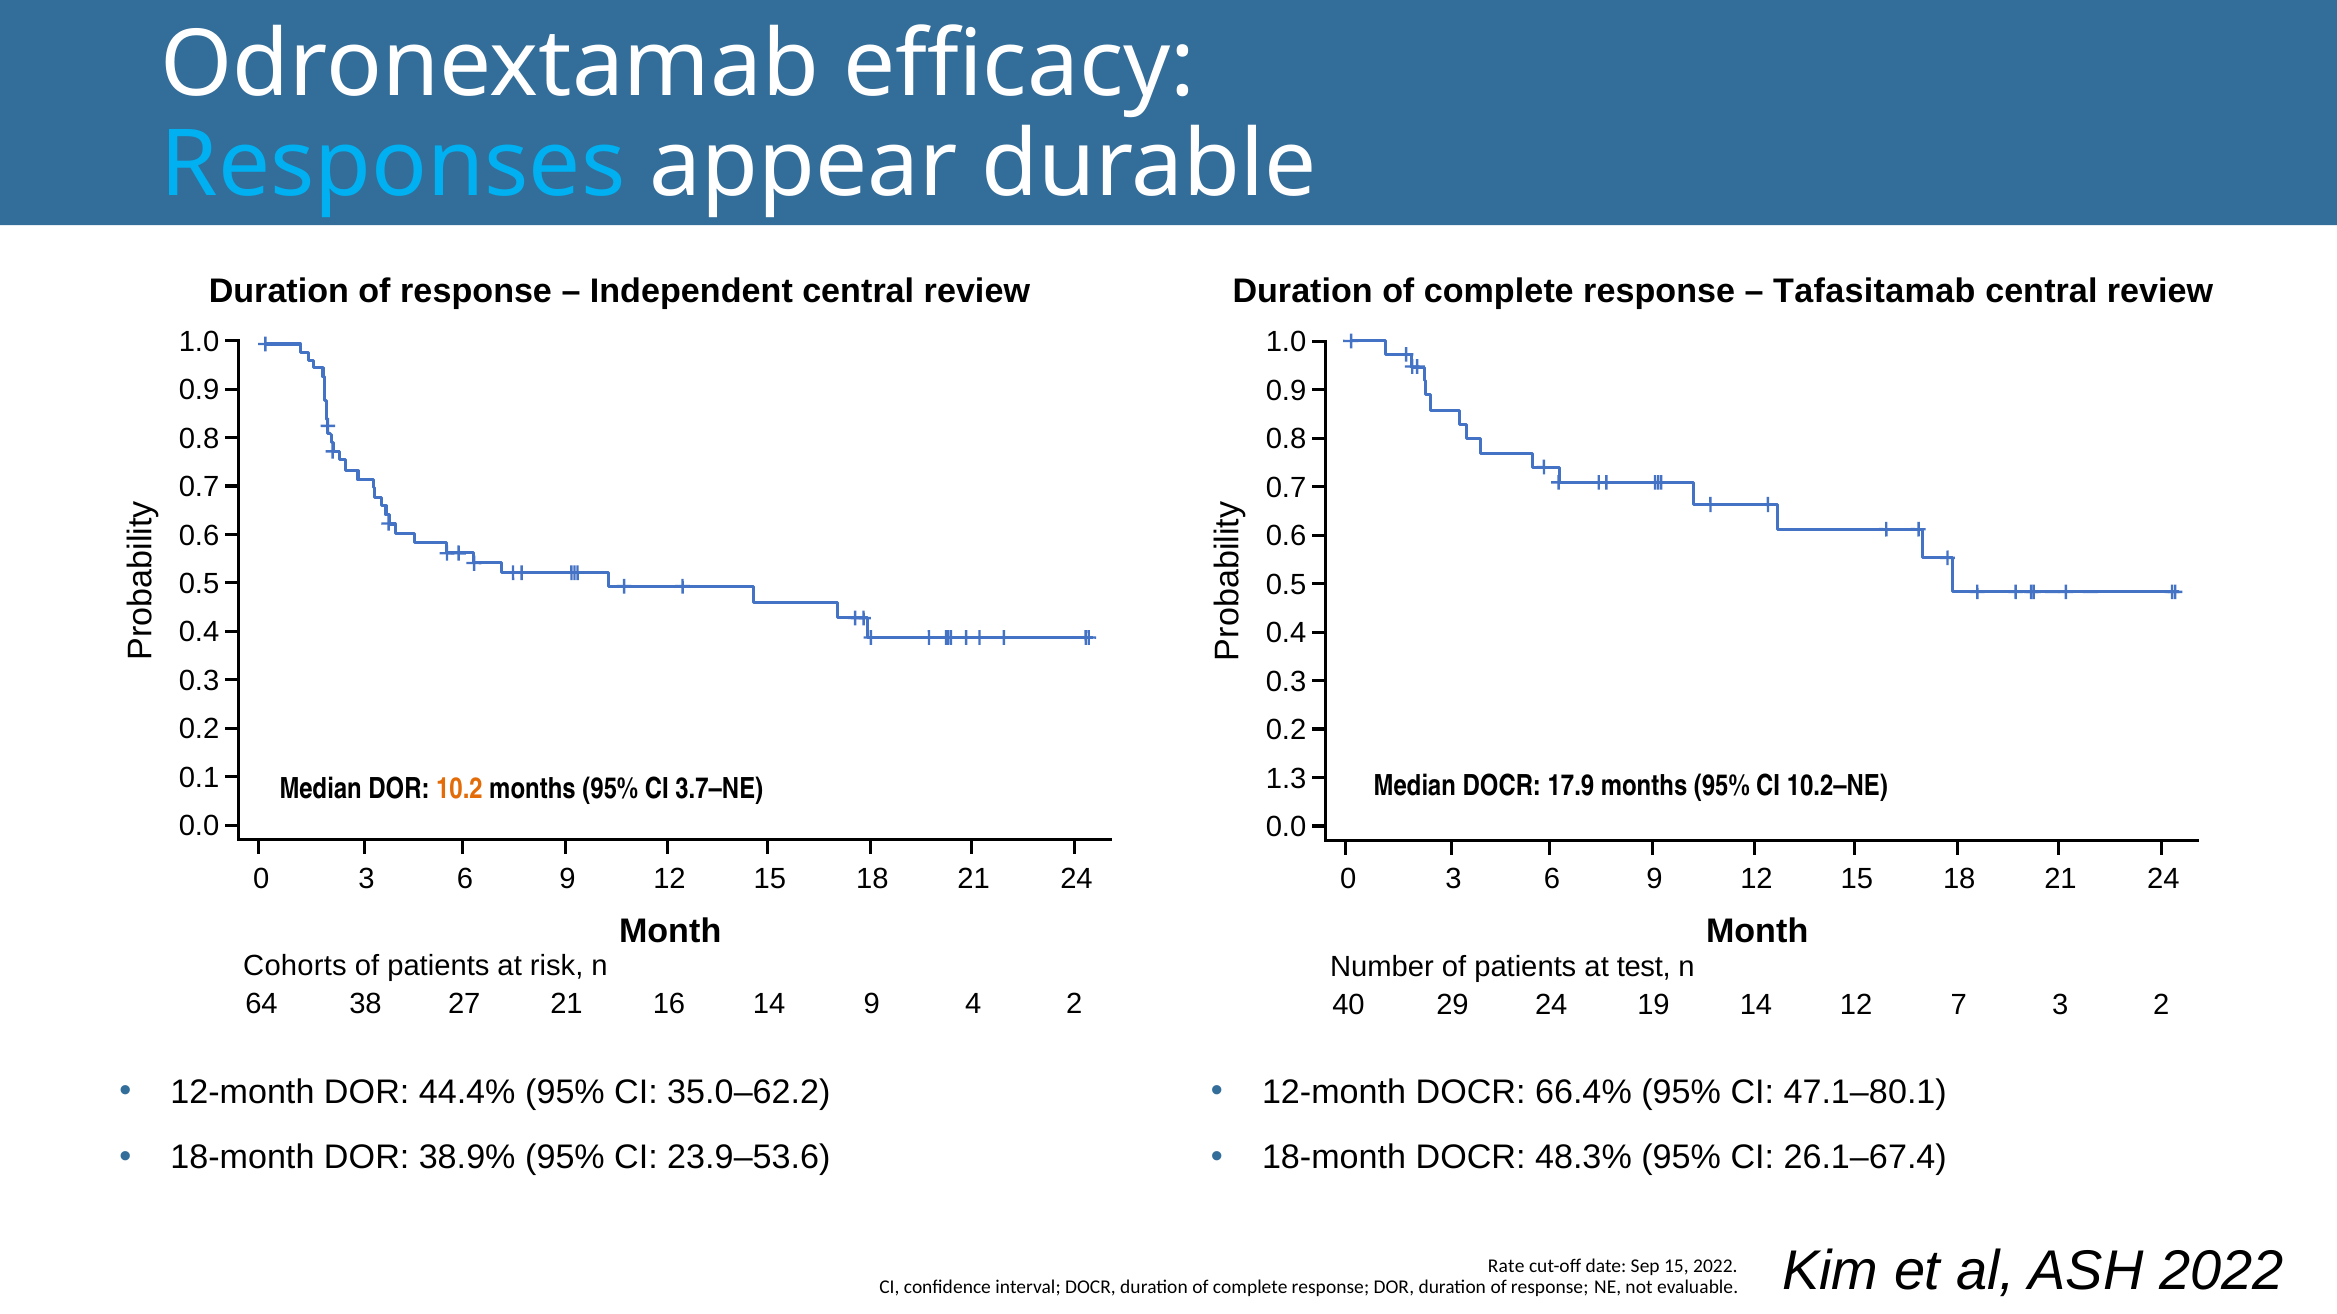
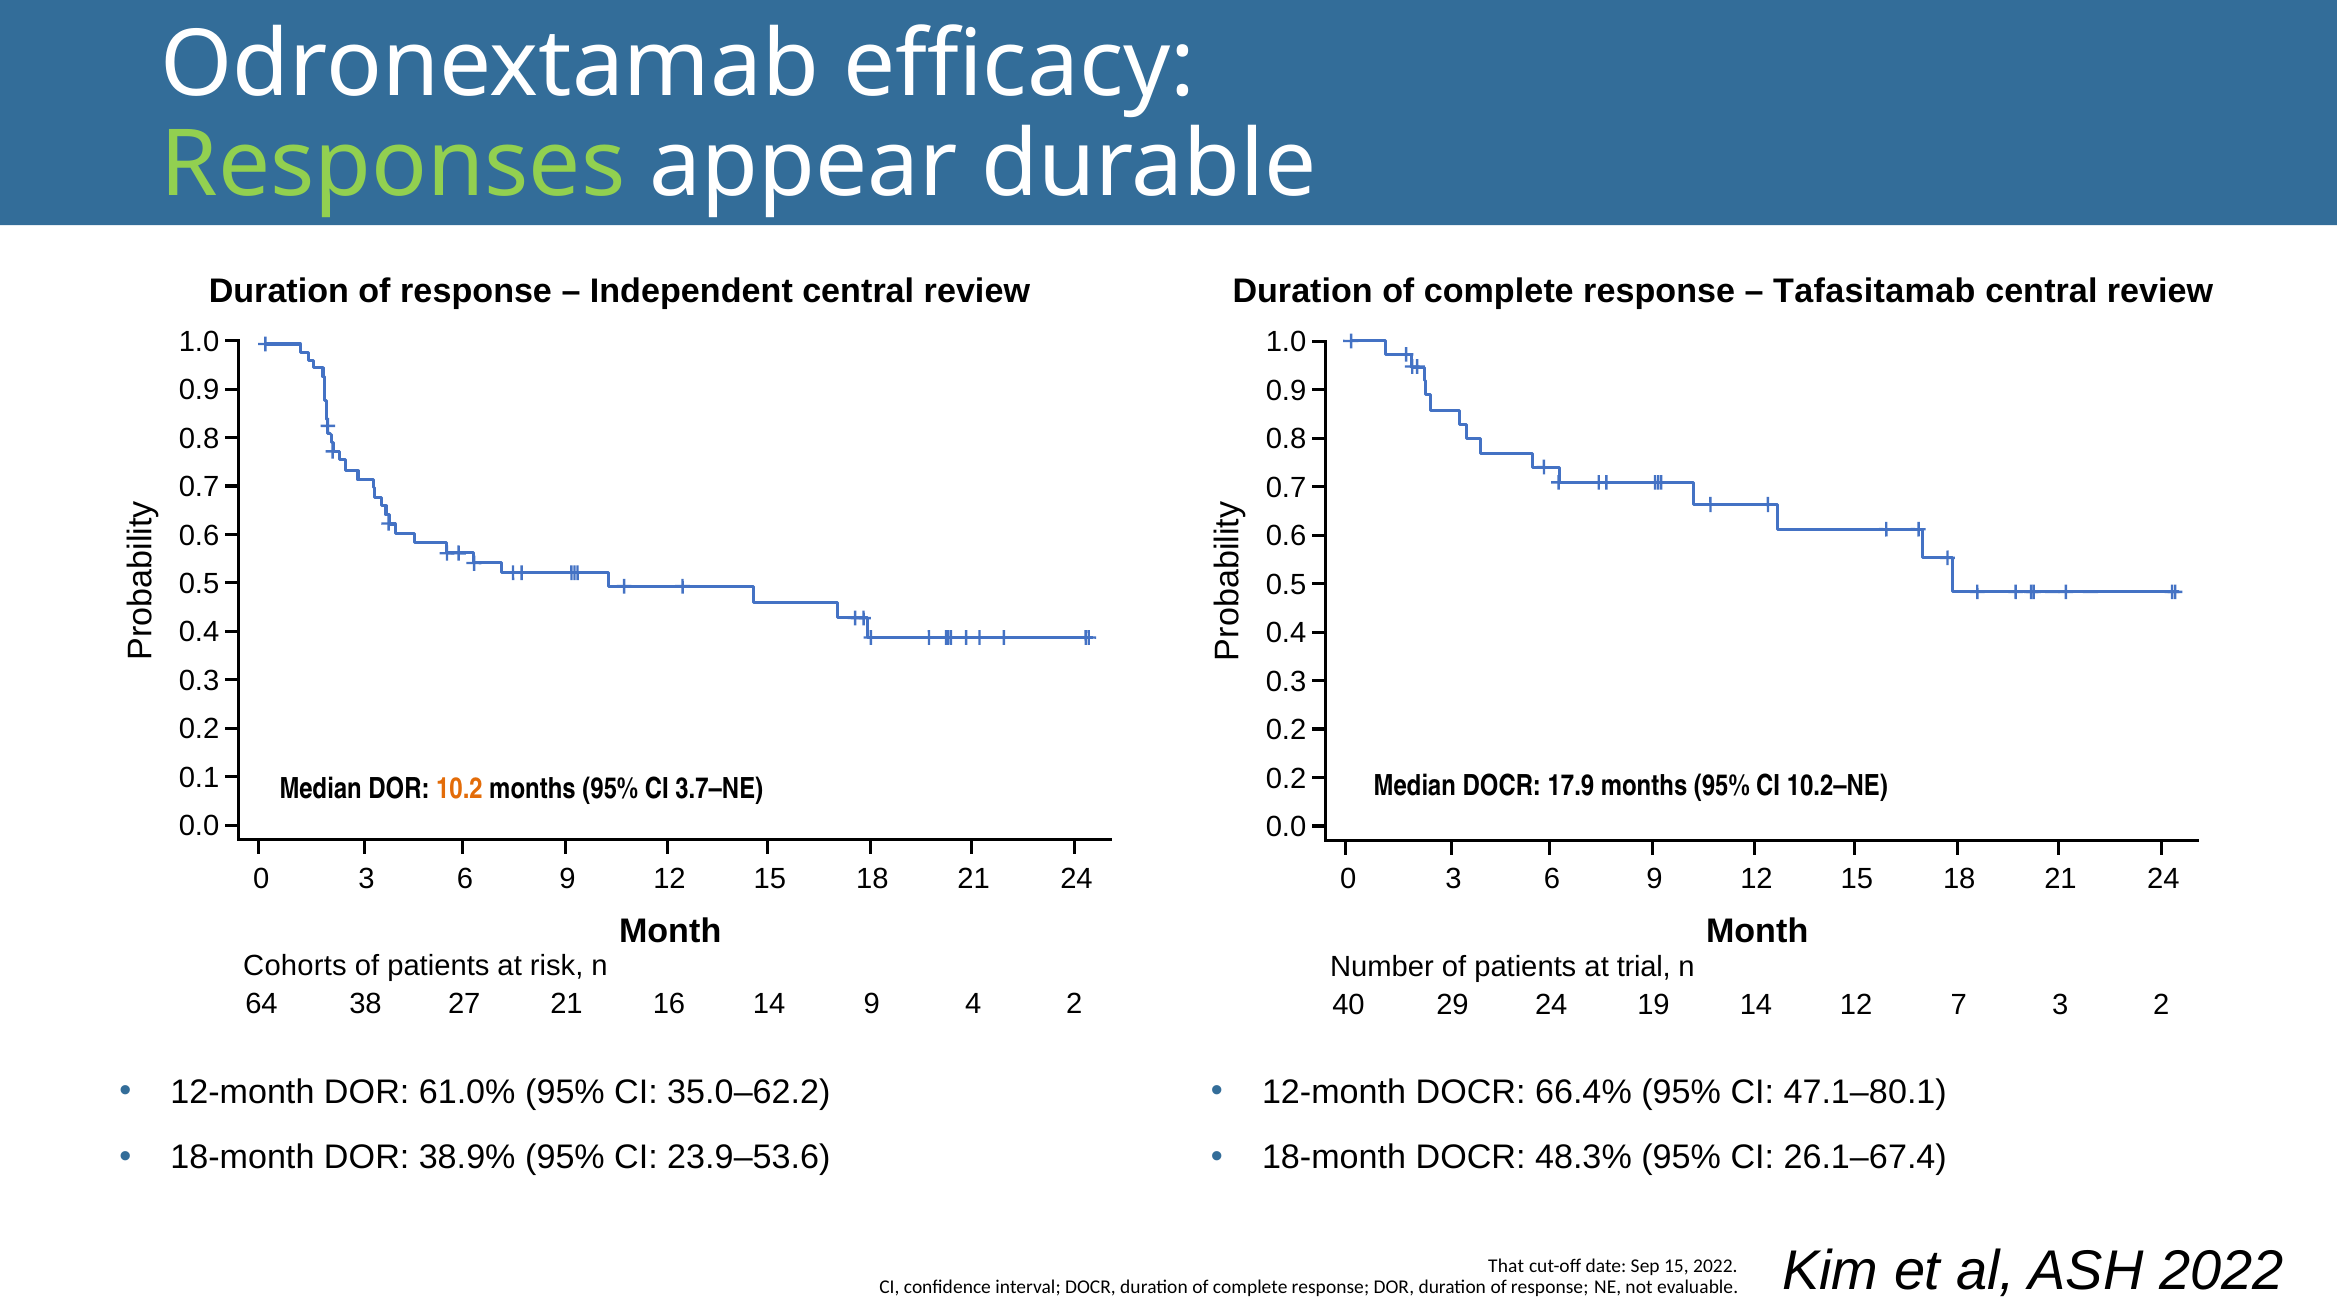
Responses colour: light blue -> light green (393, 165)
1.3: 1.3 -> 0.2 (1286, 779)
test: test -> trial (1644, 967)
44.4%: 44.4% -> 61.0% (467, 1093)
Rate: Rate -> That (1506, 1267)
